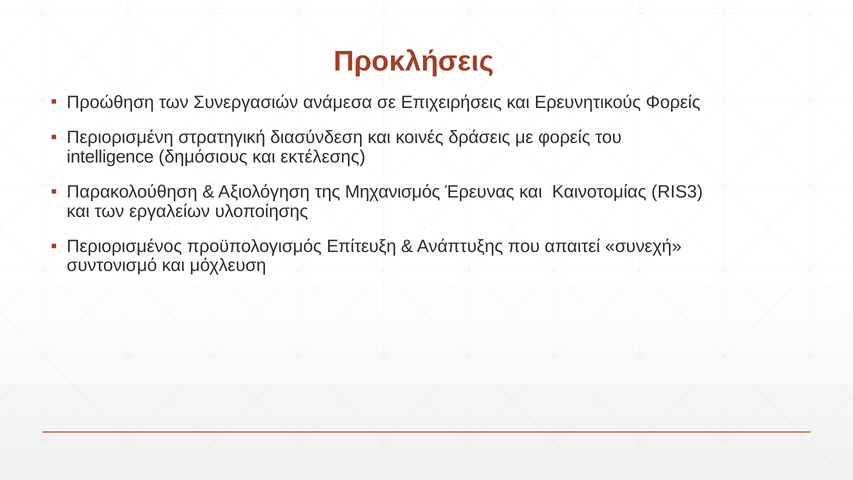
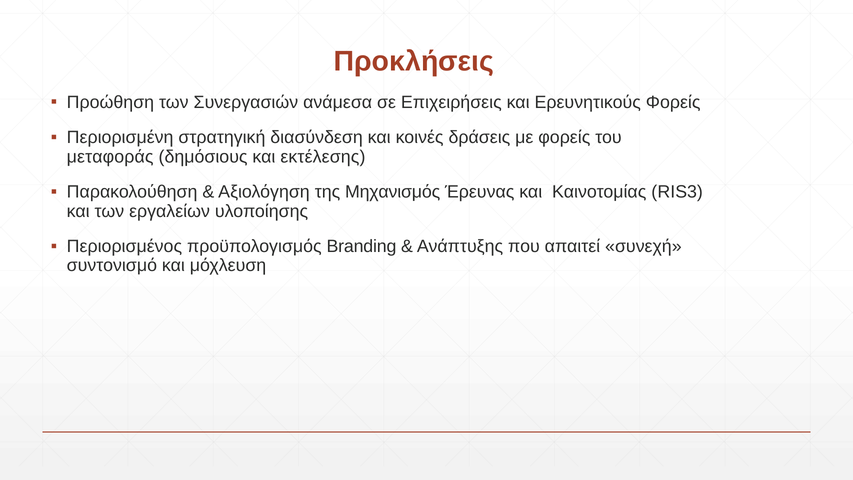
intelligence: intelligence -> μεταφοράς (110, 157)
Επίτευξη: Επίτευξη -> Branding (361, 246)
